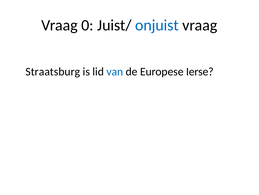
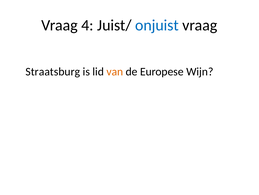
0: 0 -> 4 (87, 25)
van colour: blue -> orange (115, 71)
Ierse: Ierse -> Wijn (200, 71)
